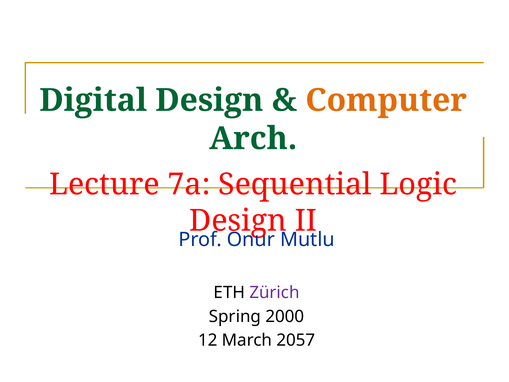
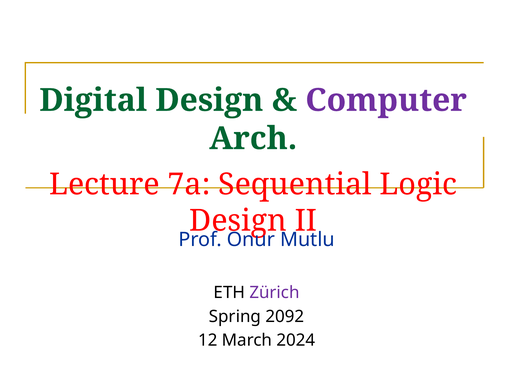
Computer colour: orange -> purple (386, 100)
2000: 2000 -> 2092 (285, 316)
2057: 2057 -> 2024 (296, 340)
